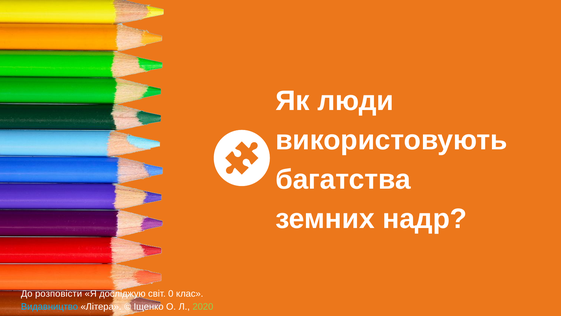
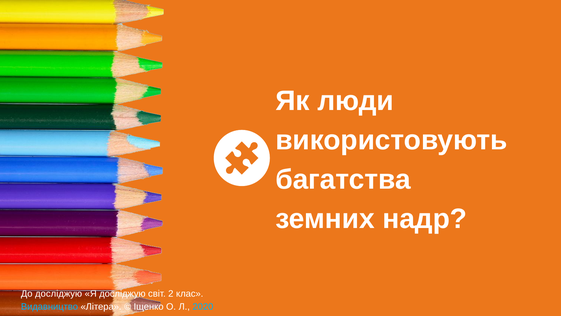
До розповісти: розповісти -> досліджую (59, 293)
0: 0 -> 2 (171, 293)
2020 colour: light green -> light blue (203, 306)
